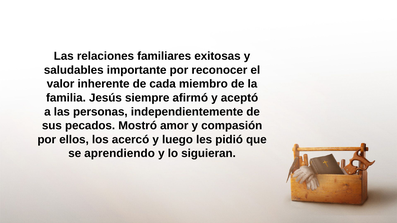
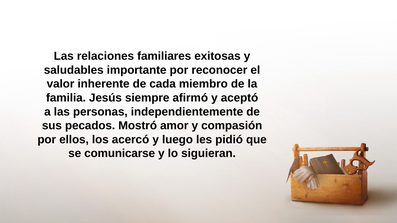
aprendiendo: aprendiendo -> comunicarse (120, 154)
